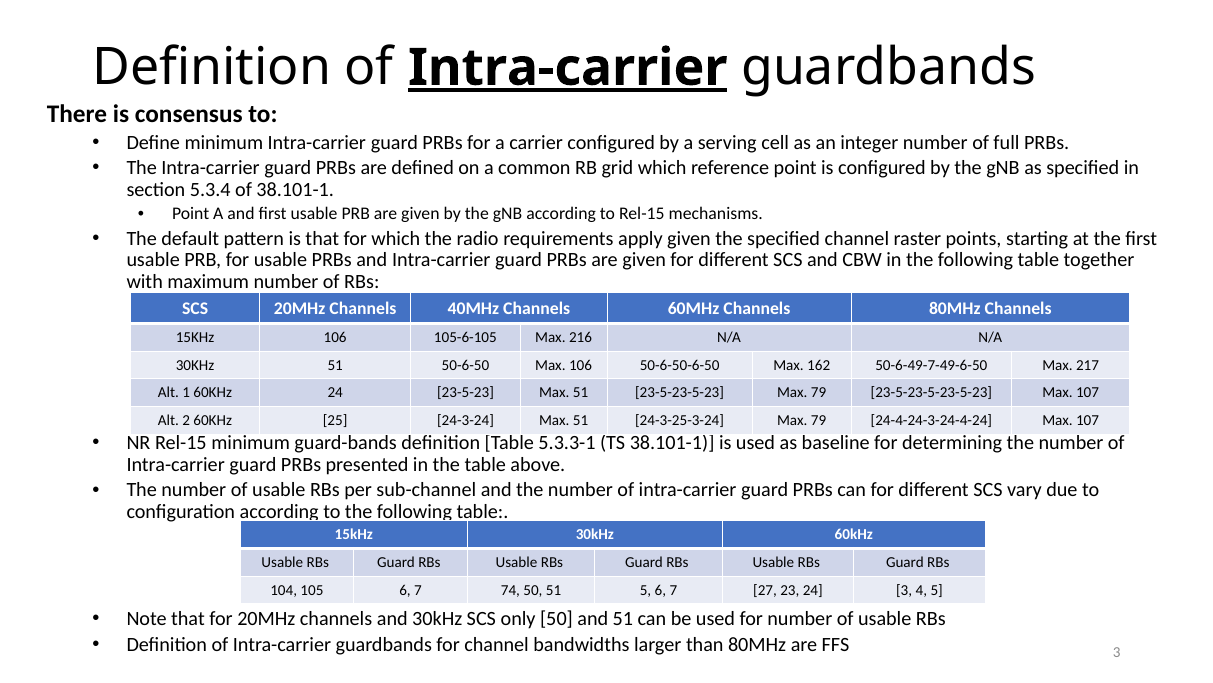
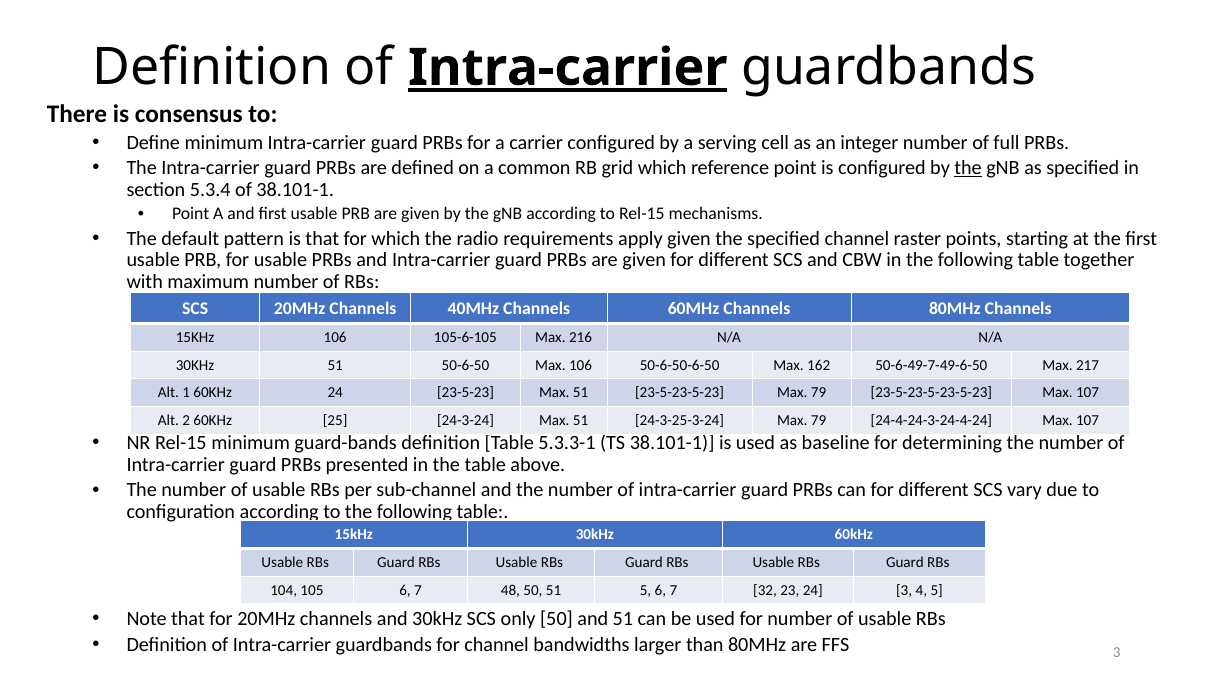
the underline: none -> present (968, 168)
74: 74 -> 48 (510, 590)
27: 27 -> 32 (765, 590)
